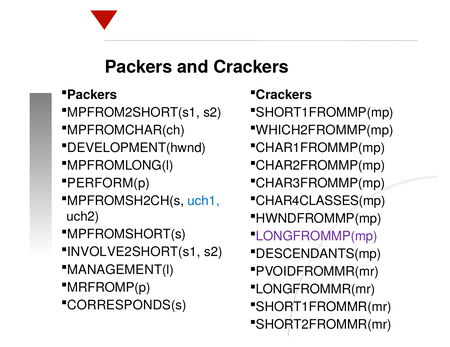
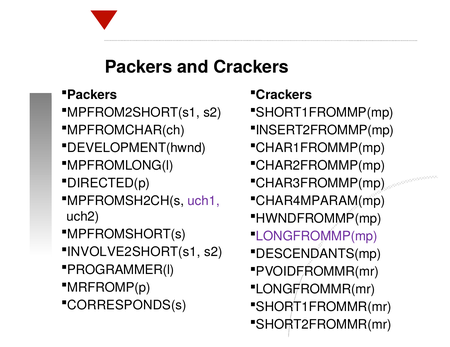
WHICH2FROMMP(mp: WHICH2FROMMP(mp -> INSERT2FROMMP(mp (325, 130)
PERFORM(p: PERFORM(p -> DIRECTED(p (109, 183)
uch1 colour: blue -> purple (204, 201)
CHAR4CLASSES(mp: CHAR4CLASSES(mp -> CHAR4MPARAM(mp (321, 201)
MANAGEMENT(l: MANAGEMENT(l -> PROGRAMMER(l (121, 270)
